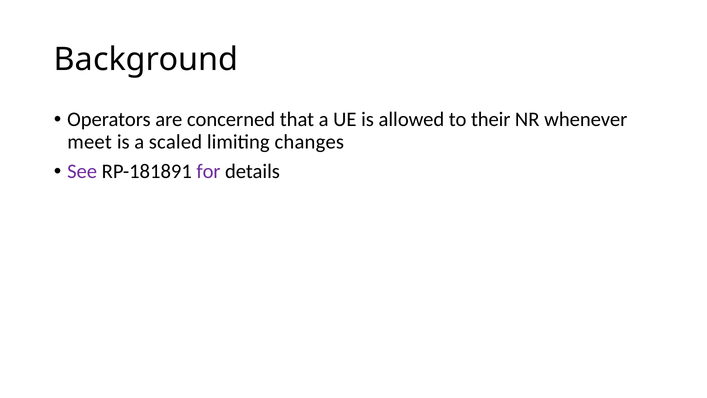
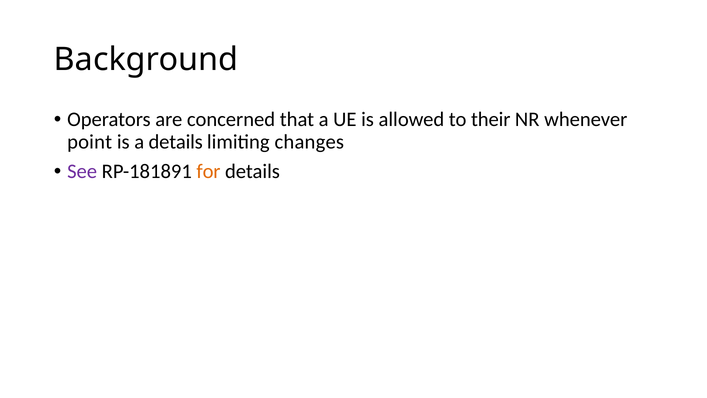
meet: meet -> point (90, 142)
a scaled: scaled -> details (176, 142)
for colour: purple -> orange (209, 171)
